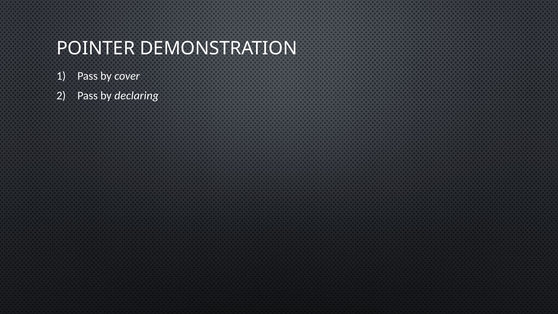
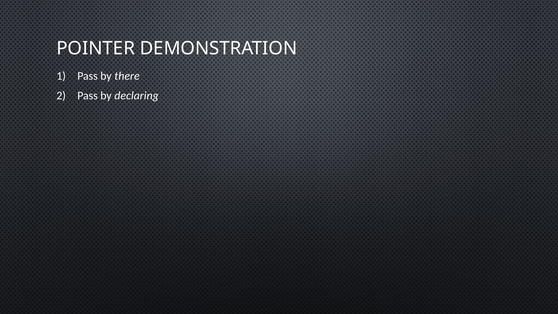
cover: cover -> there (127, 76)
